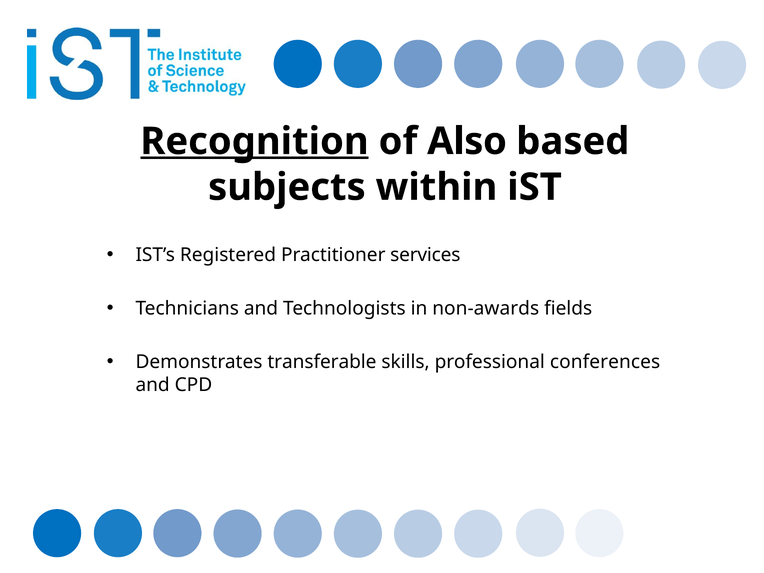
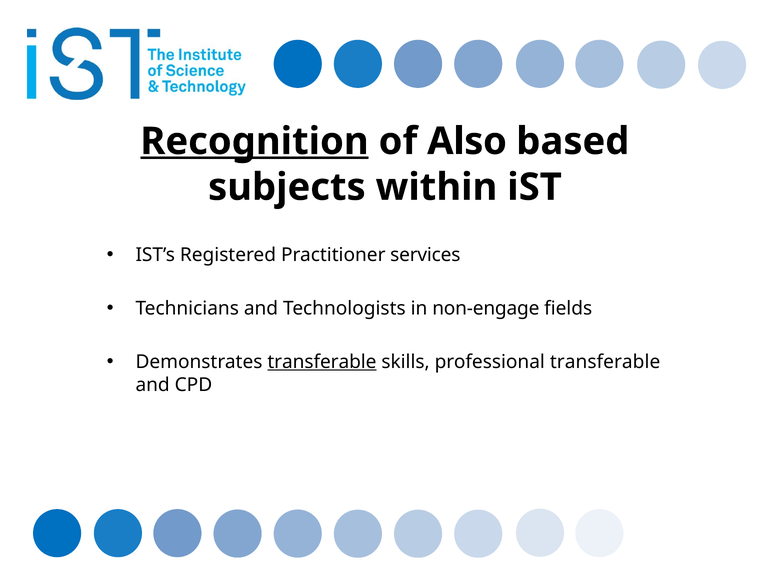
non-awards: non-awards -> non-engage (486, 308)
transferable underline: none -> present (322, 362)
professional conferences: conferences -> transferable (605, 362)
